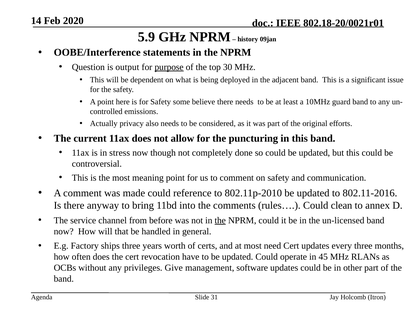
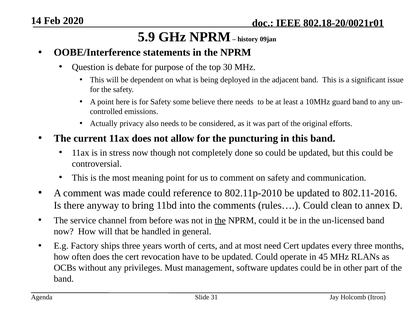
output: output -> debate (127, 67)
purpose underline: present -> none (169, 67)
Give: Give -> Must (174, 268)
